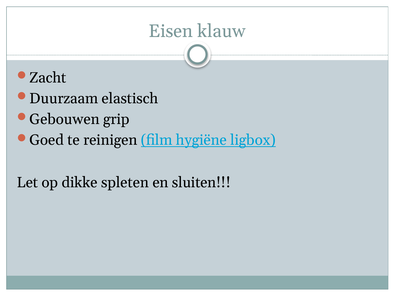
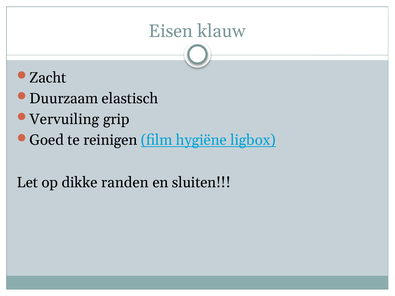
Gebouwen: Gebouwen -> Vervuiling (64, 119)
spleten: spleten -> randen (125, 183)
